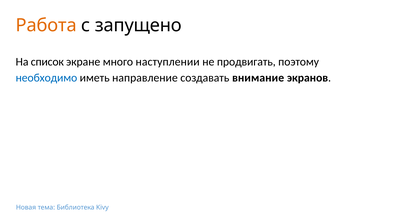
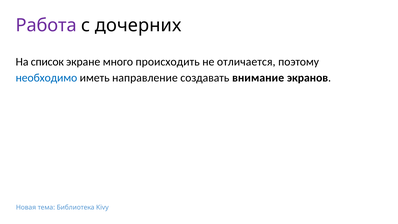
Работа colour: orange -> purple (46, 25)
запущено: запущено -> дочерних (138, 25)
наступлении: наступлении -> происходить (168, 62)
продвигать: продвигать -> отличается (246, 62)
